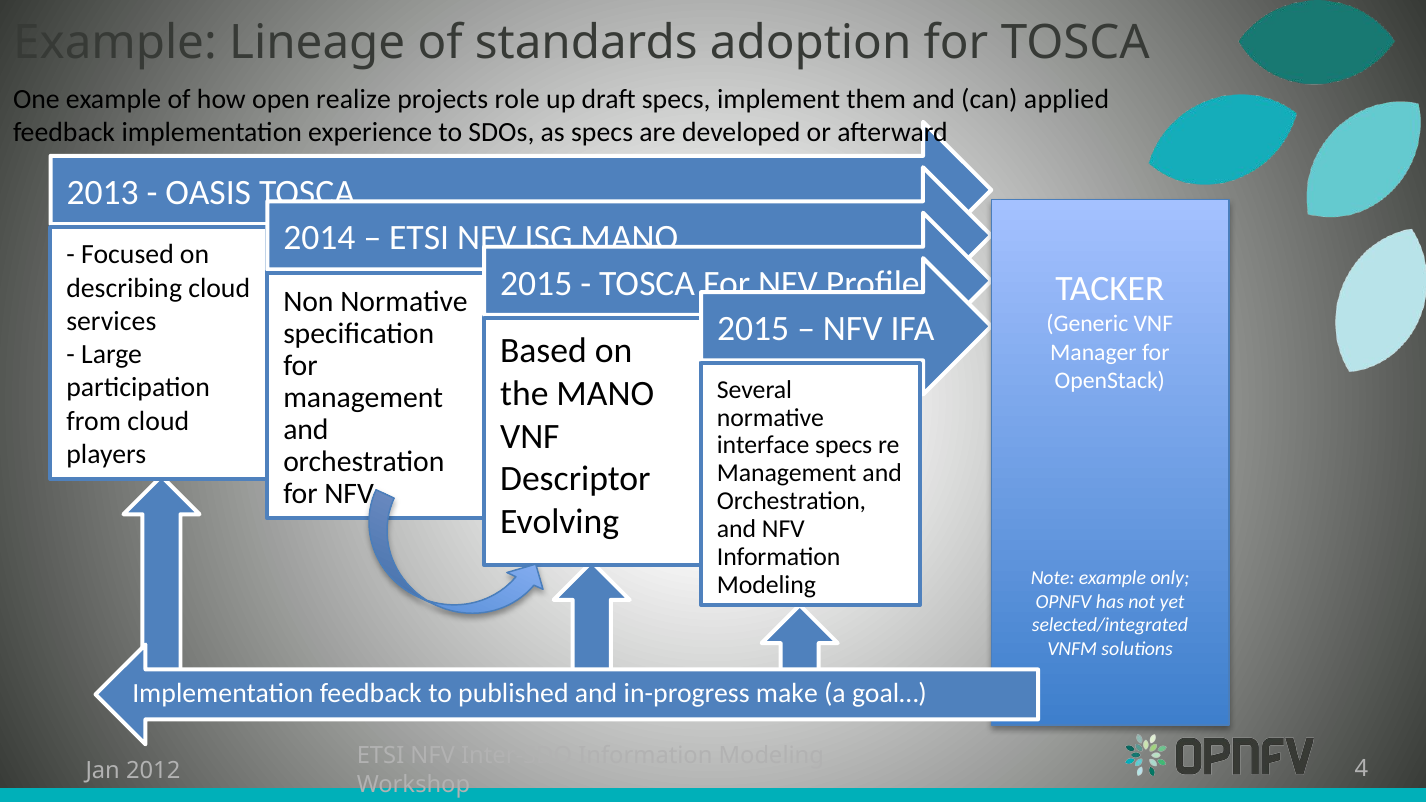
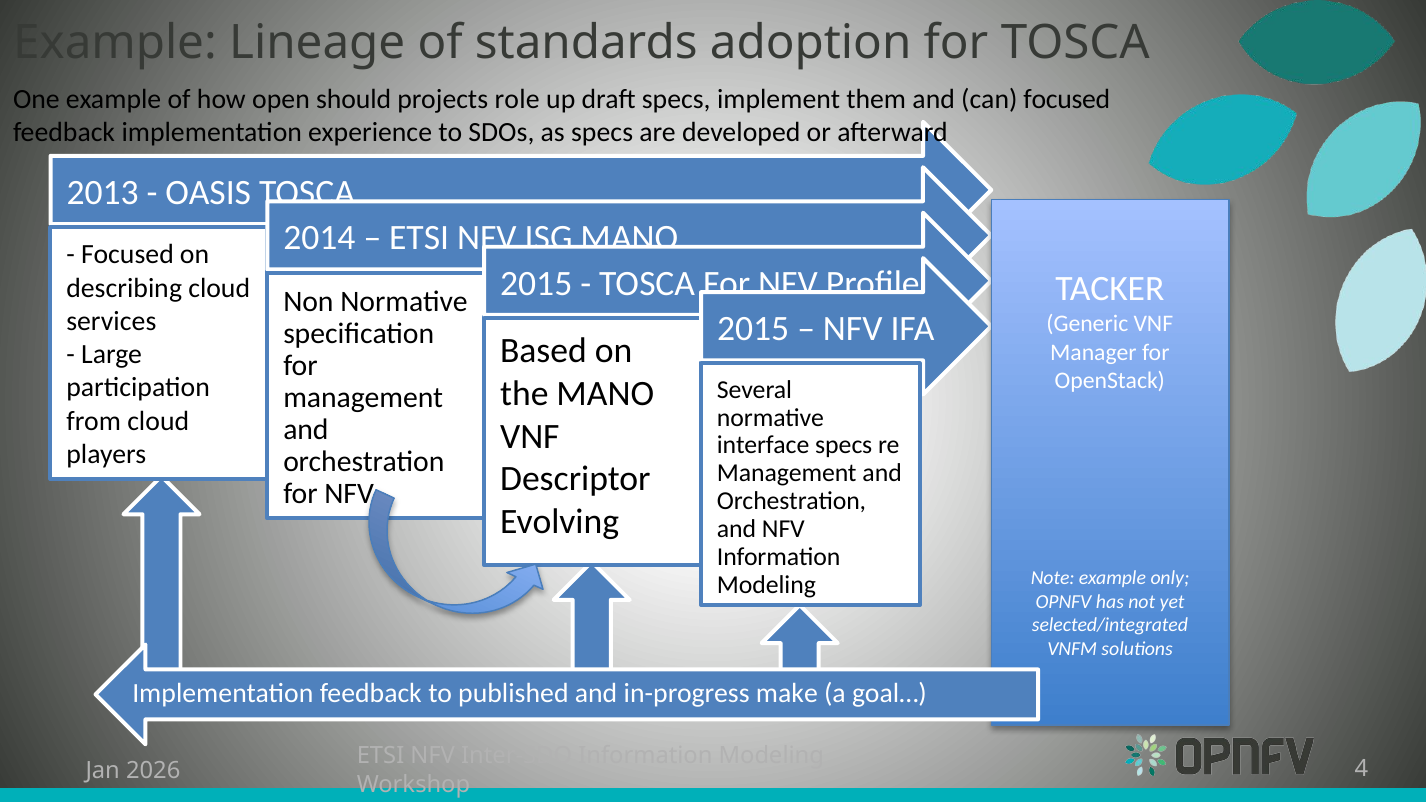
realize: realize -> should (354, 99)
can applied: applied -> focused (1067, 99)
2012: 2012 -> 2026 (153, 771)
